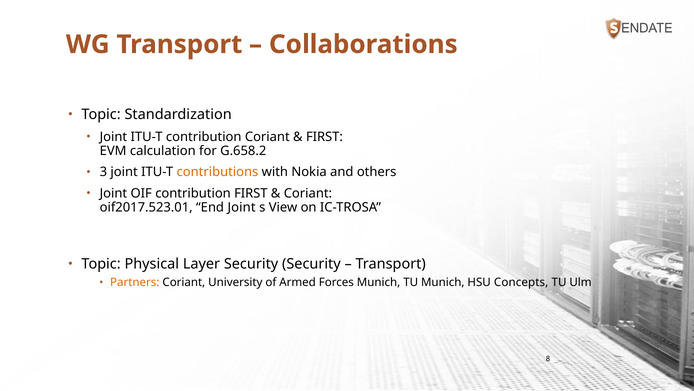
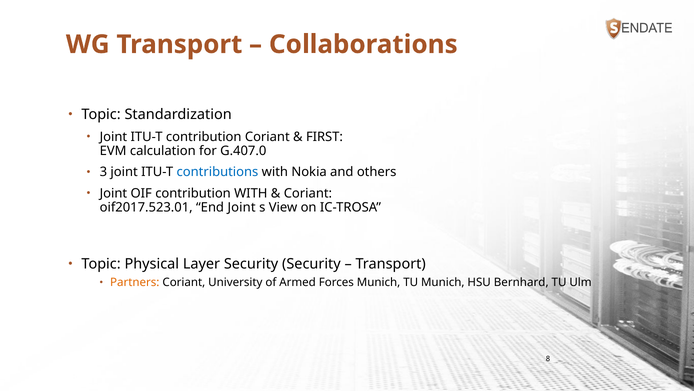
G.658.2: G.658.2 -> G.407.0 (243, 151)
contributions colour: orange -> blue (217, 172)
contribution FIRST: FIRST -> WITH (251, 193)
Concepts: Concepts -> Bernhard (521, 282)
